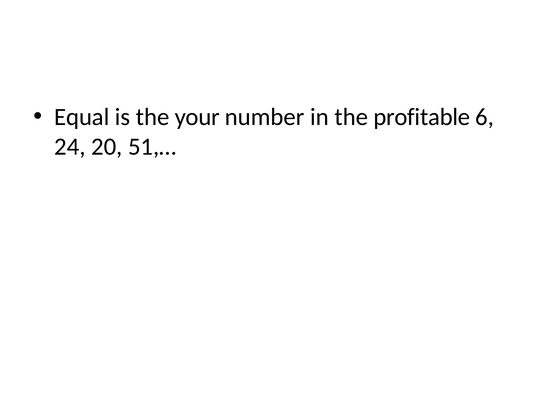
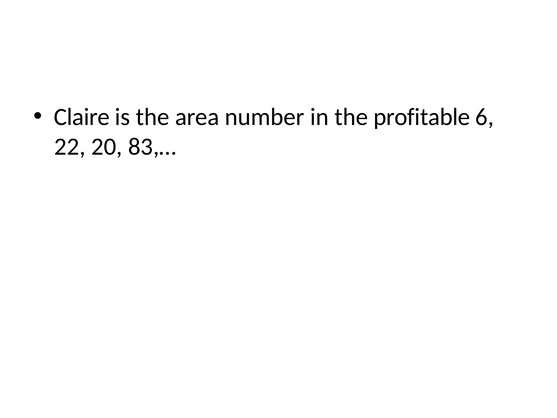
Equal: Equal -> Claire (82, 117)
your: your -> area (197, 117)
24: 24 -> 22 (70, 147)
51,…: 51,… -> 83,… (152, 147)
